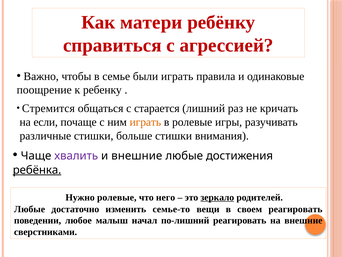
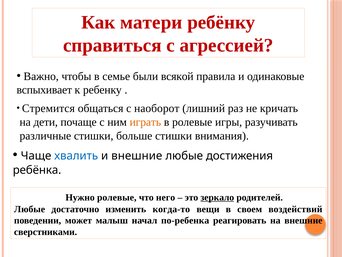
были играть: играть -> всякой (177, 76)
поощрение: поощрение -> вспыхивает (44, 90)
старается: старается -> наоборот (157, 108)
если: если -> дети (46, 122)
хвалить colour: purple -> blue (76, 156)
ребёнка underline: present -> none (37, 170)
семье-то: семье-то -> когда-то (171, 209)
своем реагировать: реагировать -> воздействий (295, 209)
любое: любое -> может (78, 220)
по-лишний: по-лишний -> по-ребенка (185, 220)
